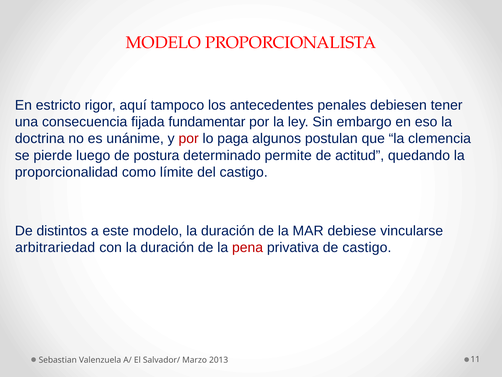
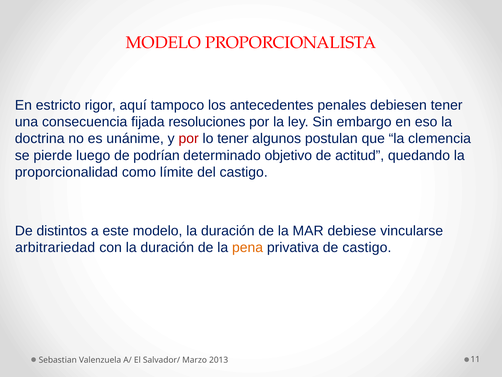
fundamentar: fundamentar -> resoluciones (207, 122)
lo paga: paga -> tener (233, 138)
postura: postura -> podrían (156, 155)
permite: permite -> objetivo (288, 155)
pena colour: red -> orange (248, 247)
